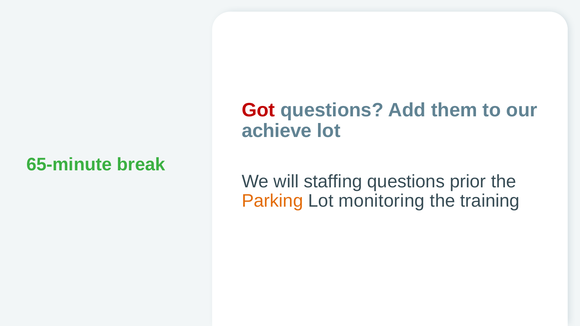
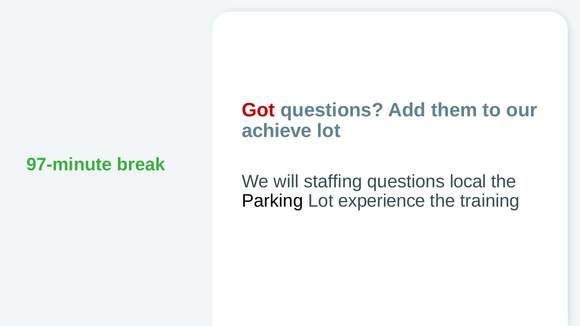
65-minute: 65-minute -> 97-minute (69, 165)
prior: prior -> local (468, 182)
Parking colour: orange -> black (272, 201)
monitoring: monitoring -> experience (382, 201)
